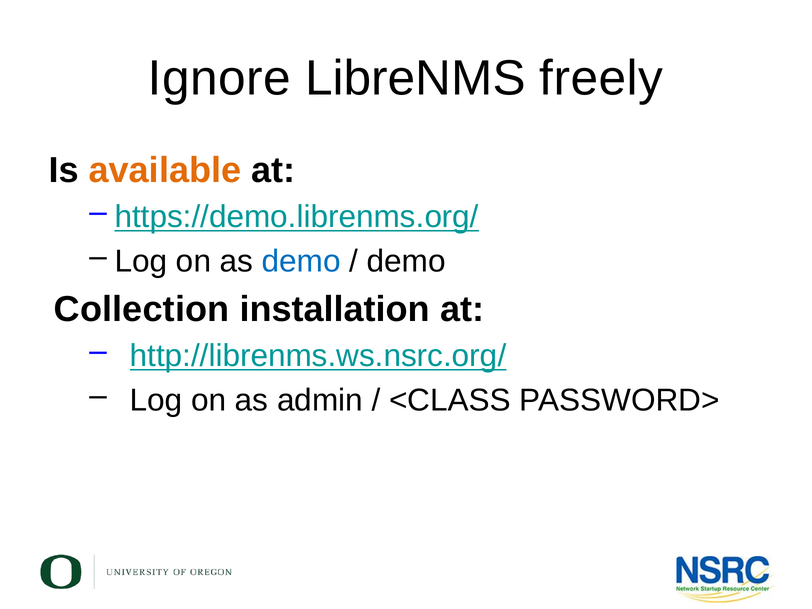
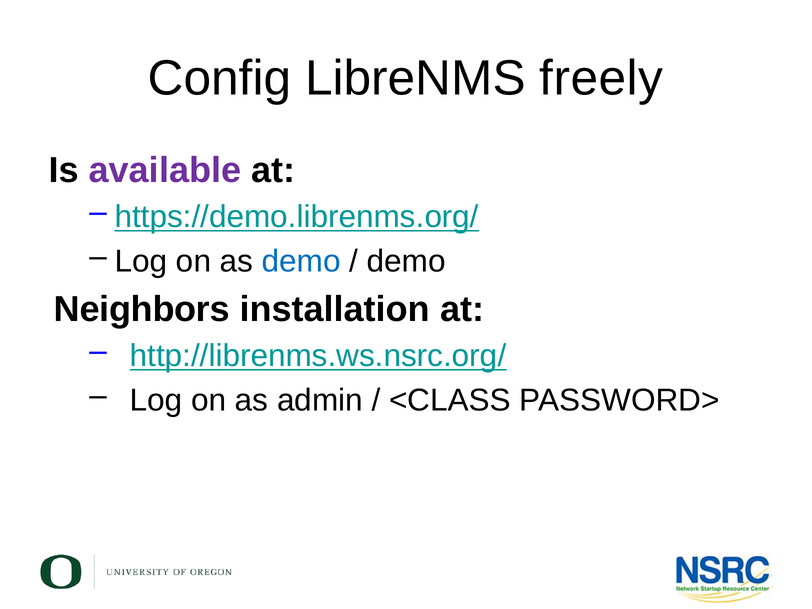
Ignore: Ignore -> Config (220, 79)
available colour: orange -> purple (165, 170)
Collection: Collection -> Neighbors (142, 309)
